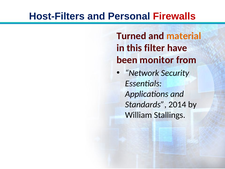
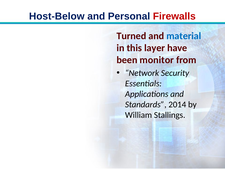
Host-Filters: Host-Filters -> Host-Below (57, 16)
material colour: orange -> blue (184, 36)
filter: filter -> layer (155, 48)
